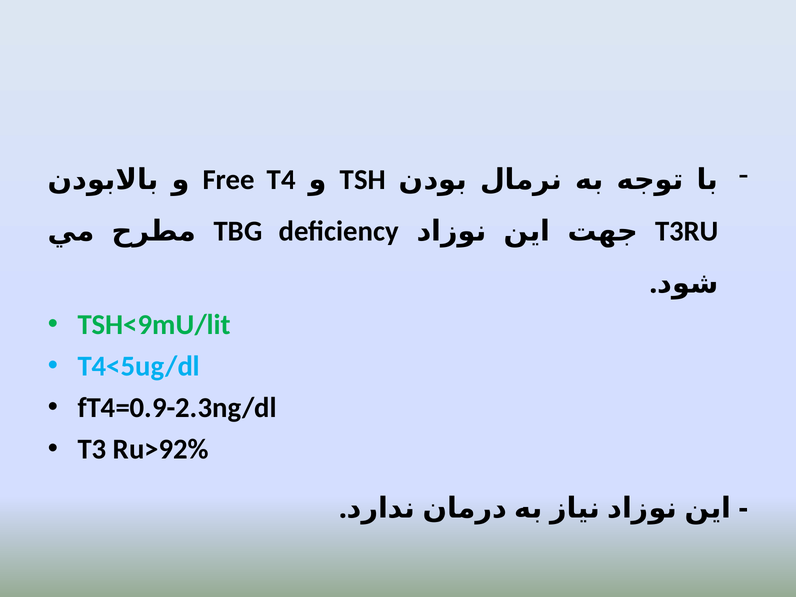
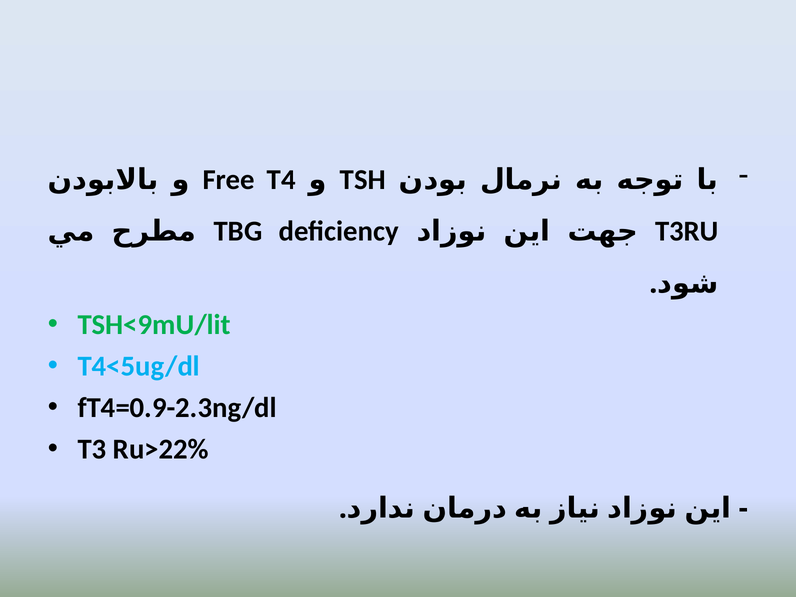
Ru>92%: Ru>92% -> Ru>22% (161, 449)
